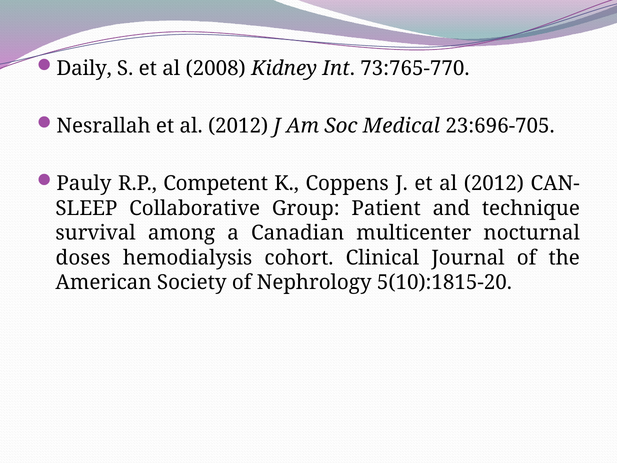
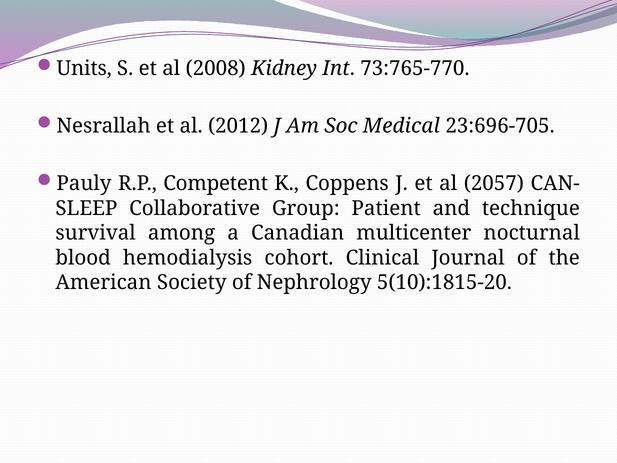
Daily: Daily -> Units (84, 68)
J et al 2012: 2012 -> 2057 (494, 184)
doses: doses -> blood (83, 258)
